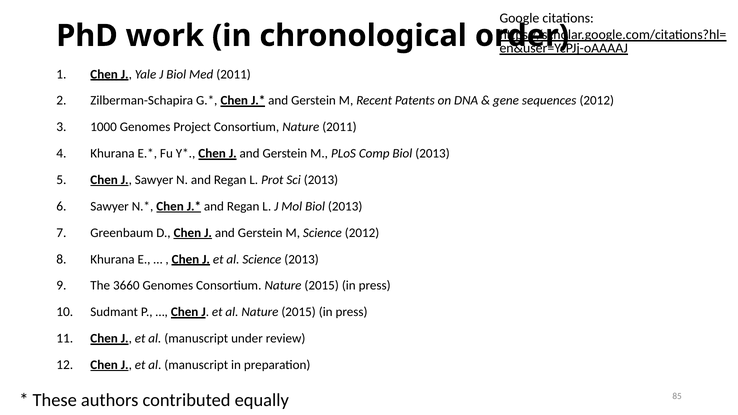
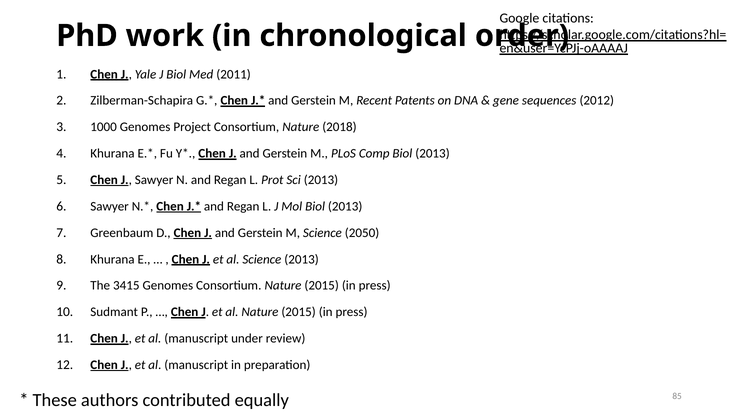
Nature 2011: 2011 -> 2018 (339, 127)
Science 2012: 2012 -> 2050 (362, 233)
3660: 3660 -> 3415 (126, 286)
